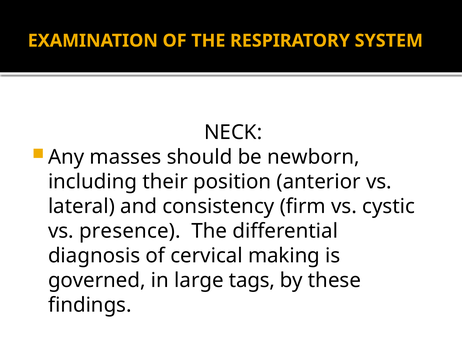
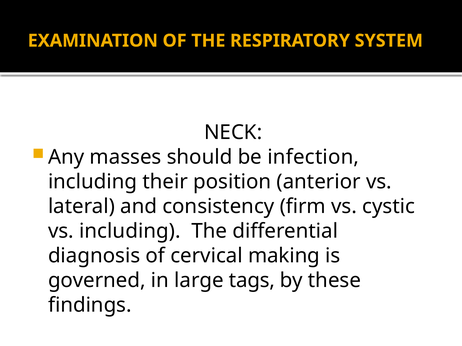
newborn: newborn -> infection (313, 157)
vs presence: presence -> including (130, 231)
